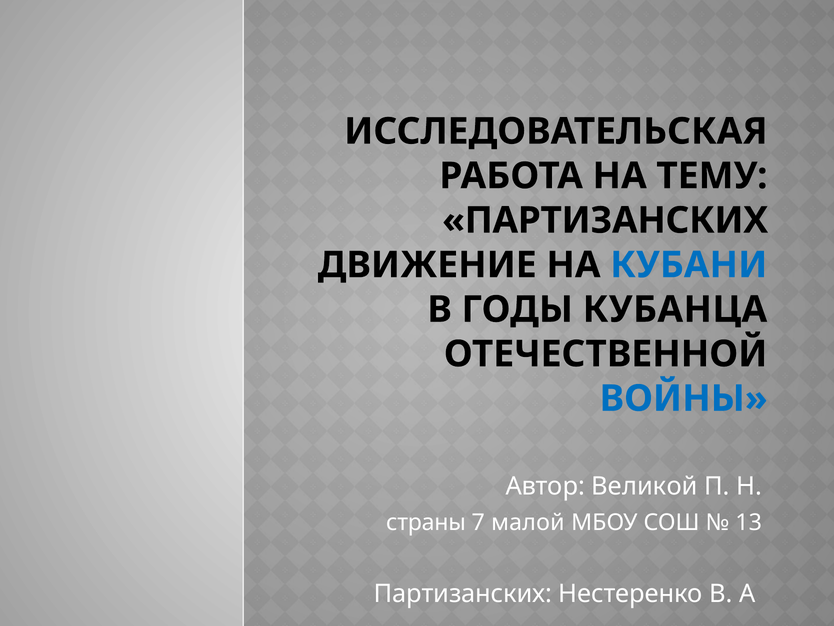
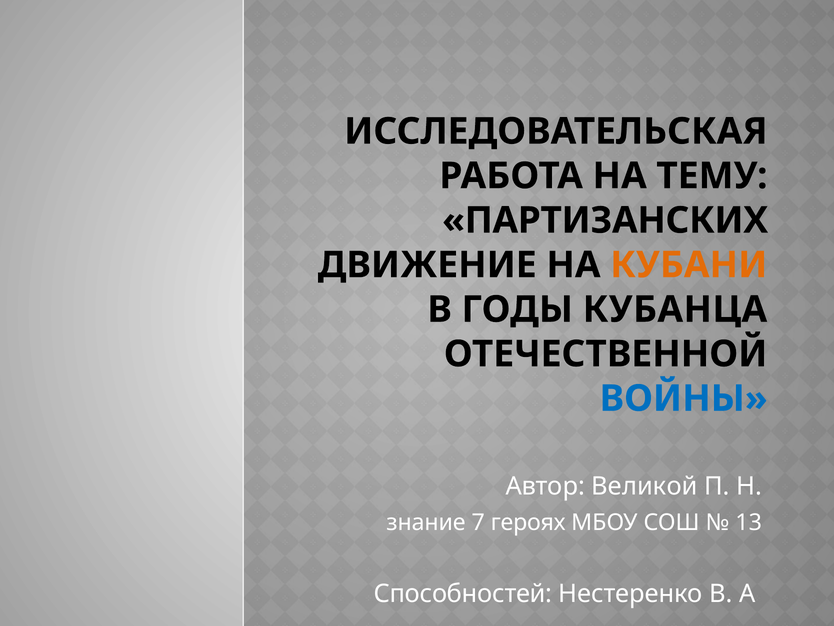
КУБАНИ colour: blue -> orange (689, 265)
страны: страны -> знание (426, 522)
малой: малой -> героях (528, 522)
Партизанских: Партизанских -> Способностей (463, 593)
